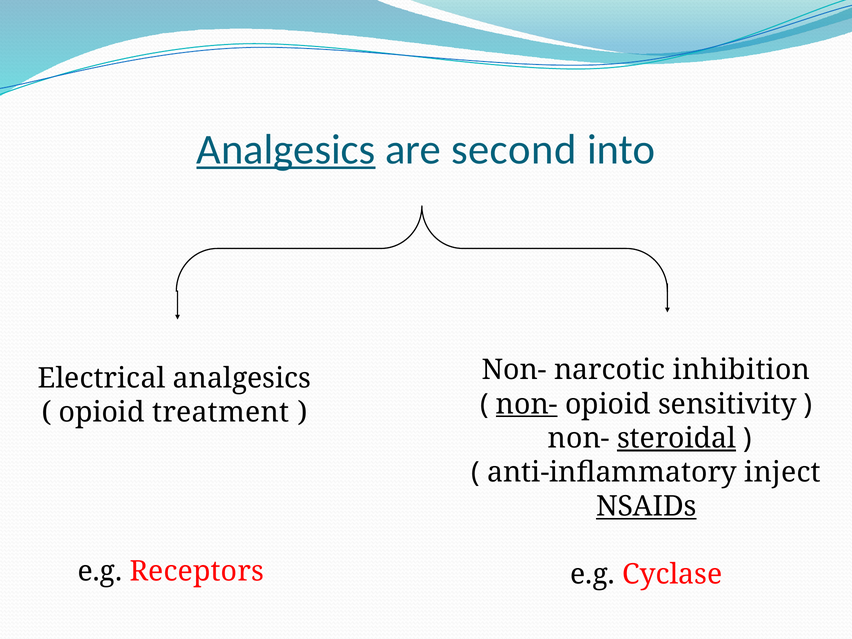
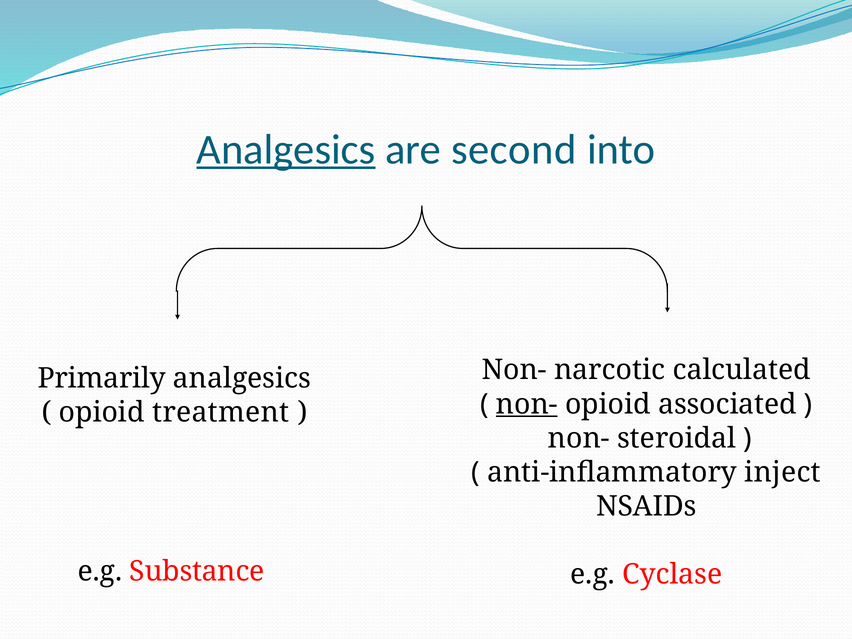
inhibition: inhibition -> calculated (742, 370)
Electrical: Electrical -> Primarily (102, 378)
sensitivity: sensitivity -> associated (727, 404)
steroidal underline: present -> none (677, 438)
NSAIDs underline: present -> none (646, 506)
Receptors: Receptors -> Substance (197, 571)
